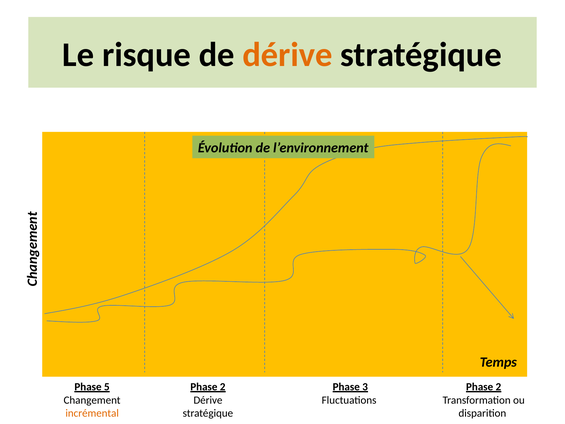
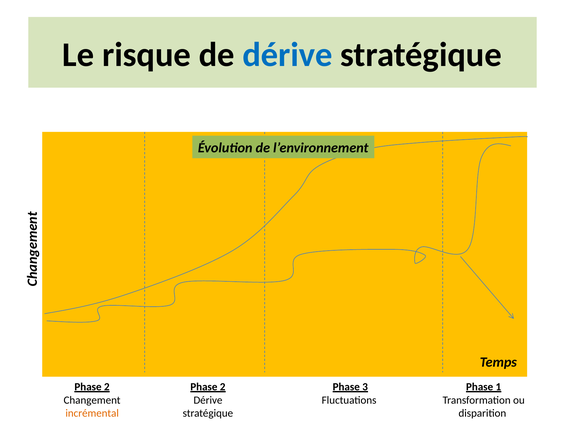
dérive colour: orange -> blue (287, 55)
5: 5 -> 2 (107, 387)
2: 2 -> 1 (498, 387)
